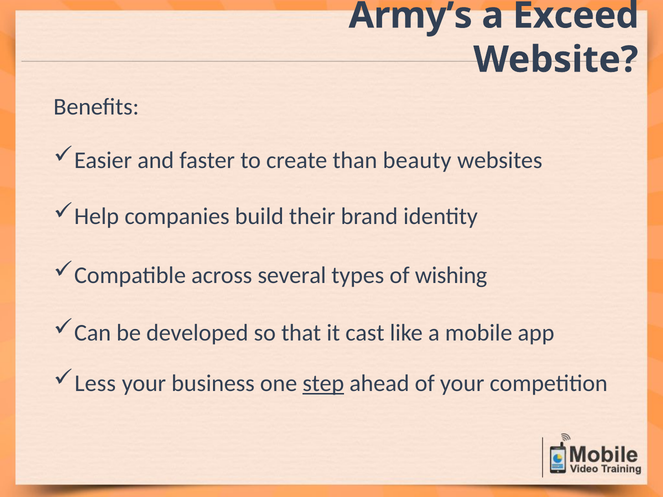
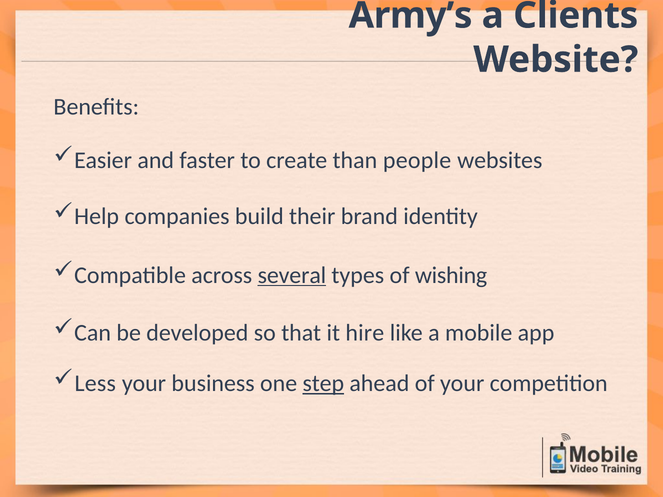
Exceed: Exceed -> Clients (576, 15)
beauty: beauty -> people (417, 160)
several underline: none -> present (292, 275)
cast: cast -> hire (365, 333)
